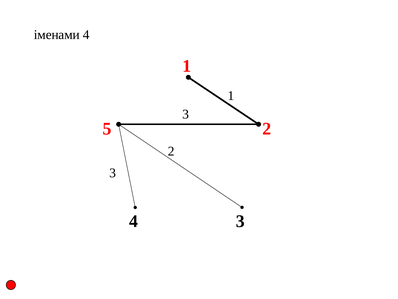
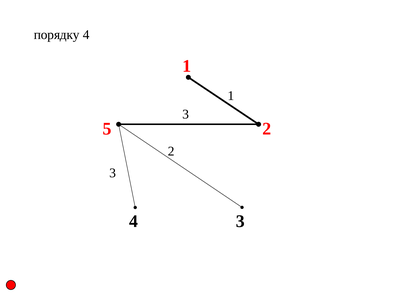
іменами: іменами -> порядку (57, 35)
